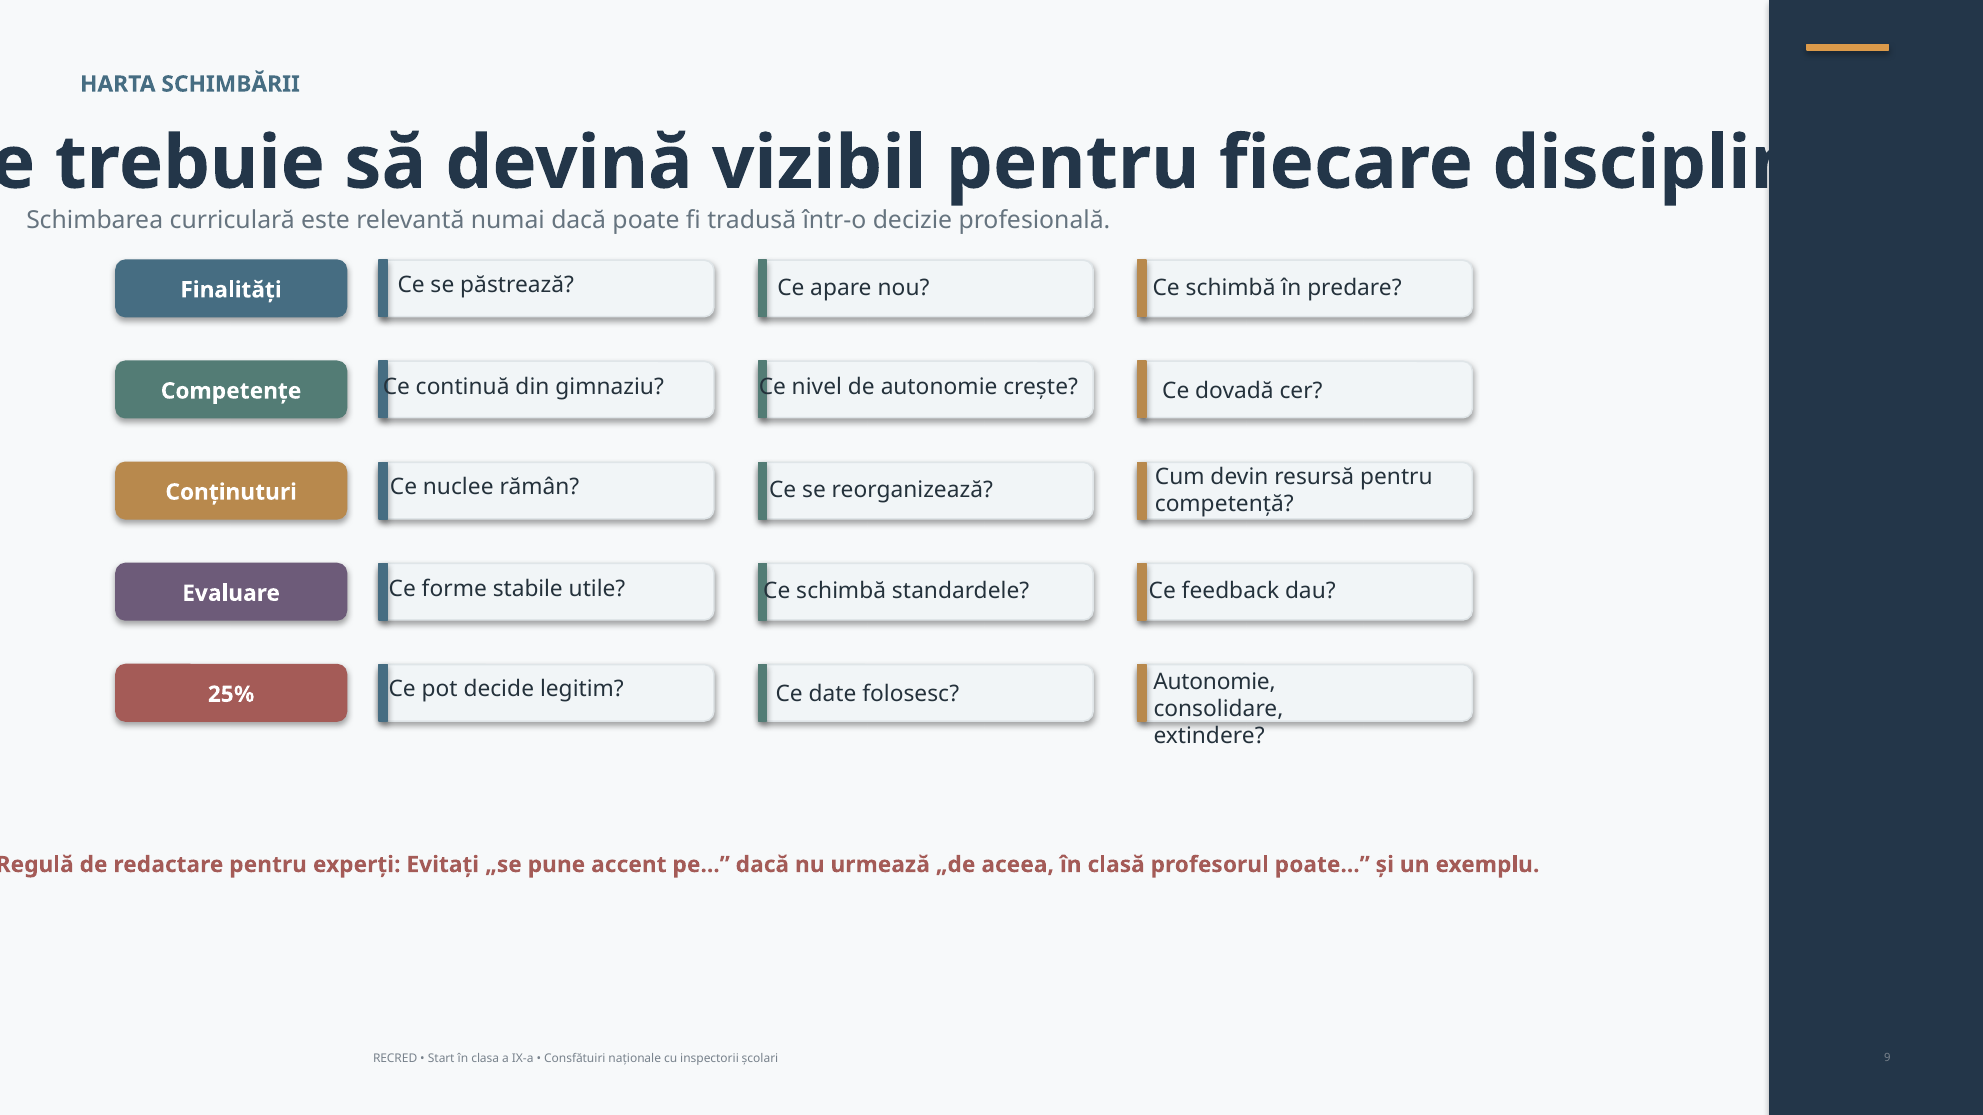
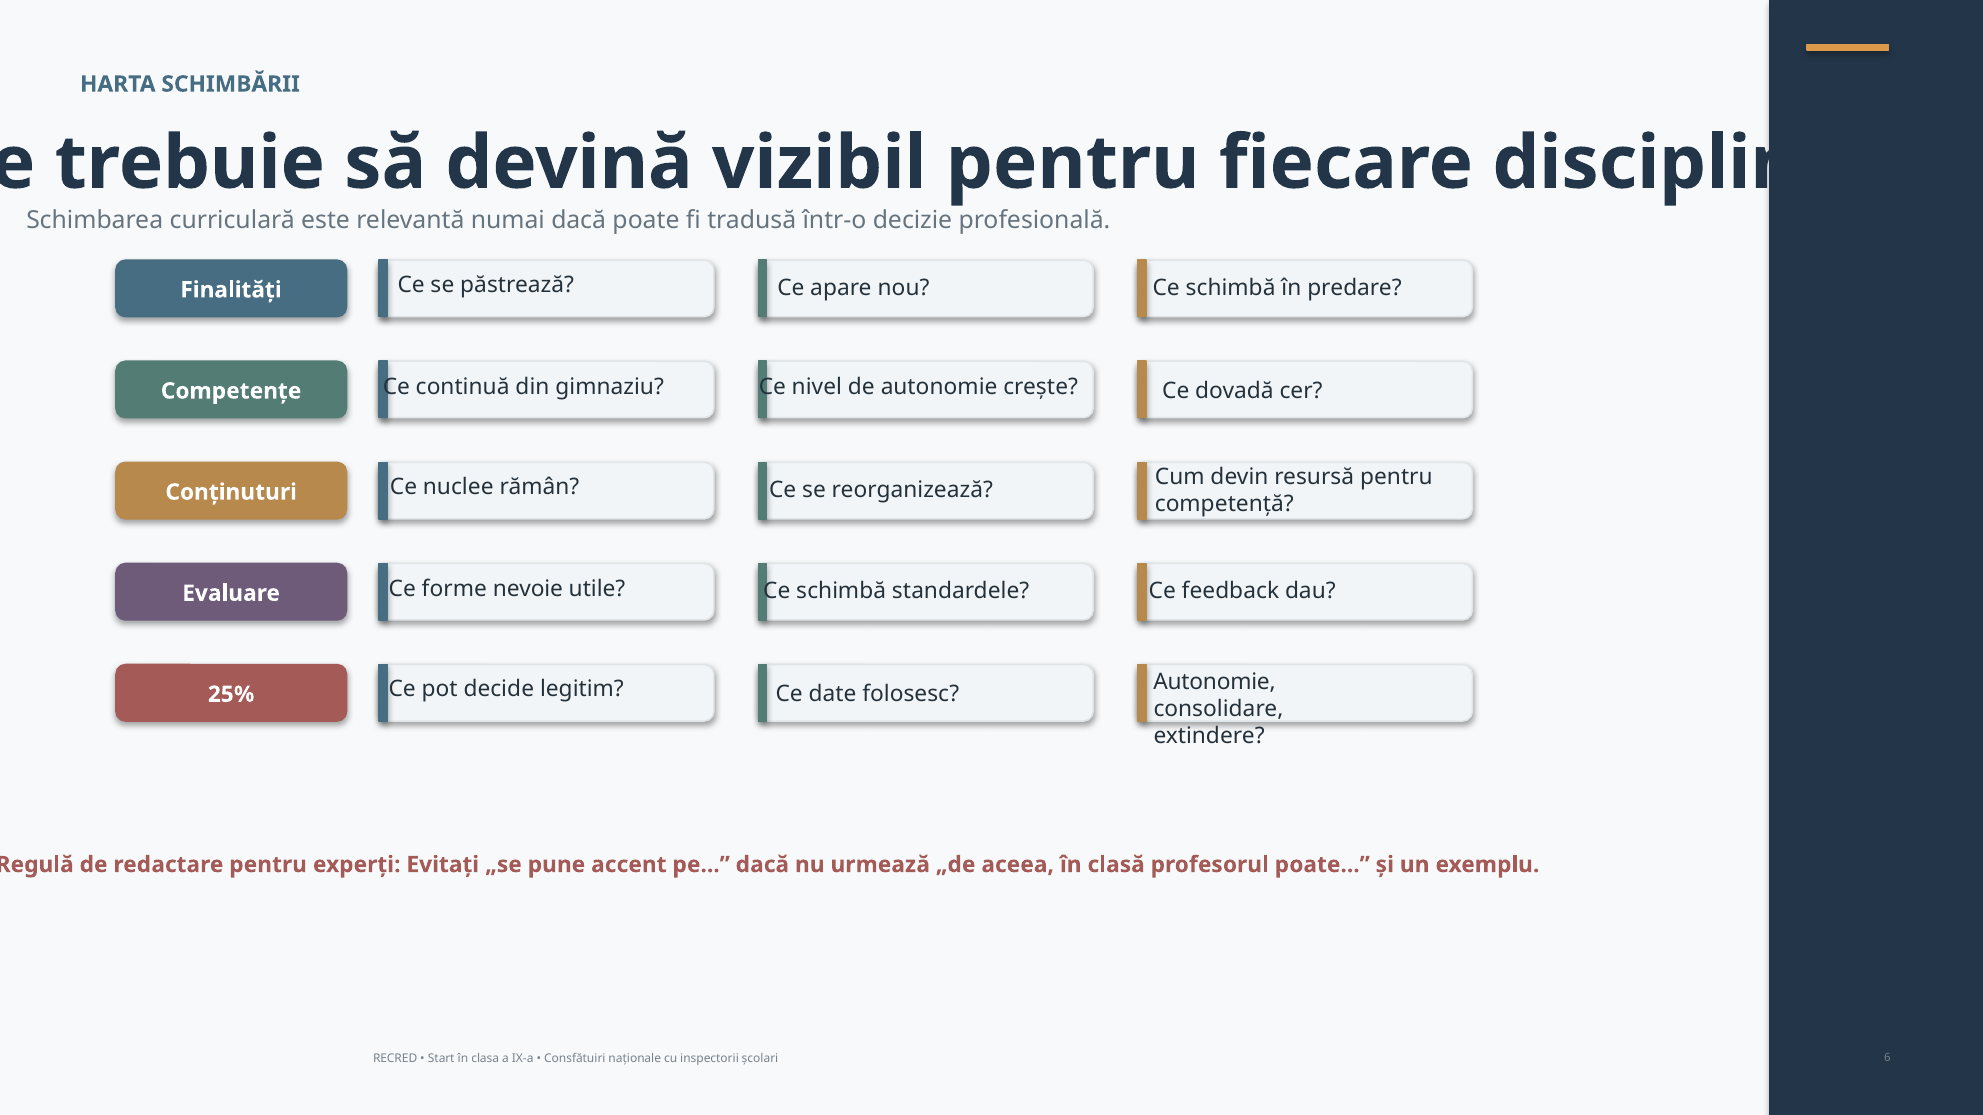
stabile: stabile -> nevoie (528, 590)
9: 9 -> 6 (1887, 1058)
